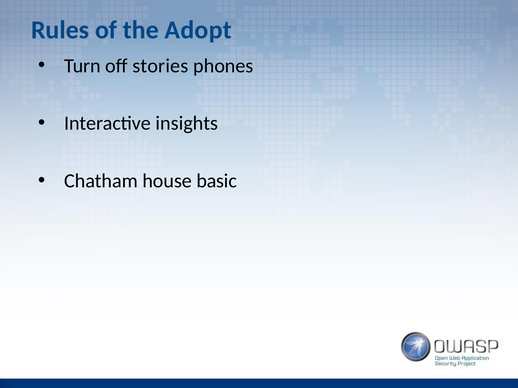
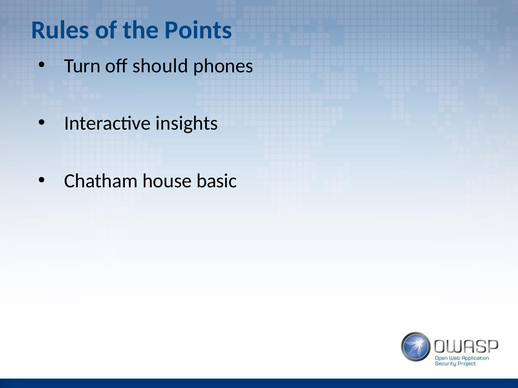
Adopt: Adopt -> Points (198, 30)
stories: stories -> should (160, 66)
